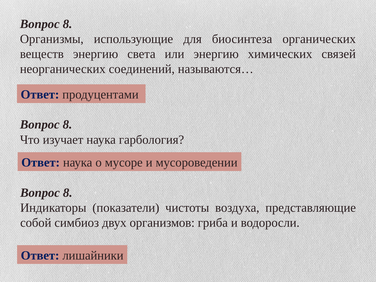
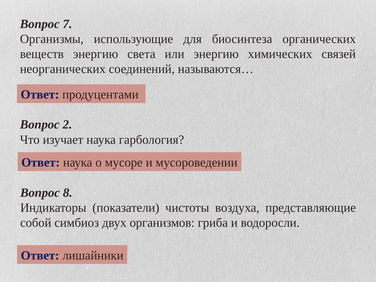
8: 8 -> 7 (67, 24)
8: 8 -> 2 (67, 125)
